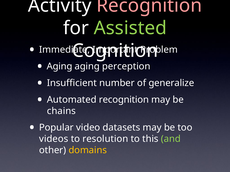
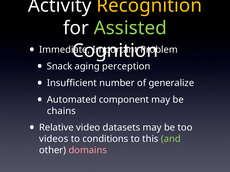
Recognition colour: pink -> yellow (149, 6)
Aging: Aging -> Snack (60, 66)
Automated recognition: recognition -> component (124, 100)
Popular: Popular -> Relative (56, 128)
resolution: resolution -> conditions (105, 139)
domains colour: yellow -> pink (88, 151)
